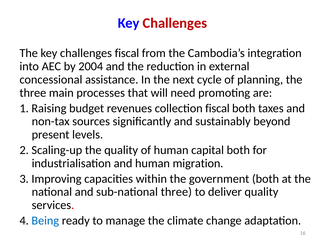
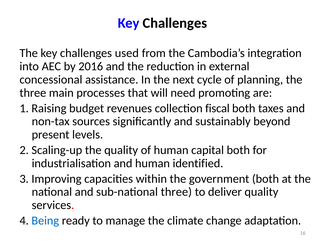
Challenges colour: red -> black (175, 23)
challenges fiscal: fiscal -> used (127, 53)
2004: 2004 -> 2016 (91, 66)
migration: migration -> identified (198, 163)
